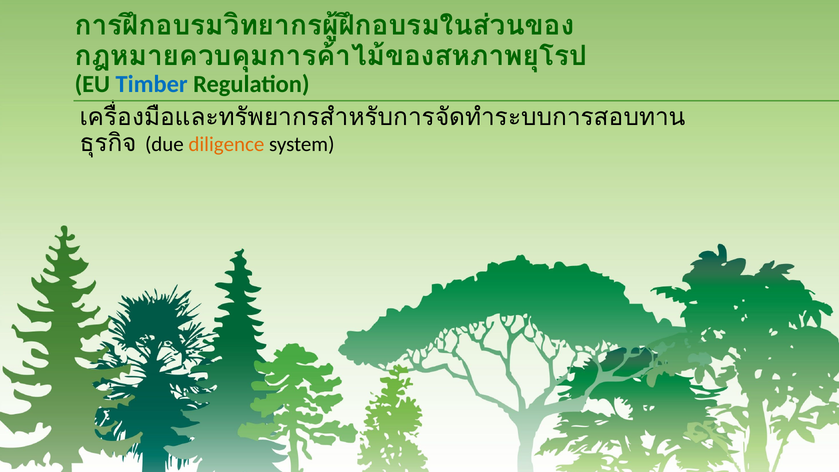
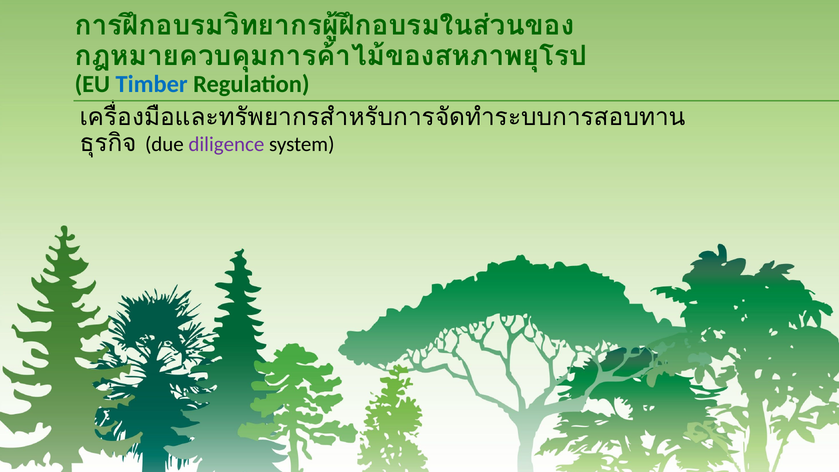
diligence colour: orange -> purple (226, 145)
